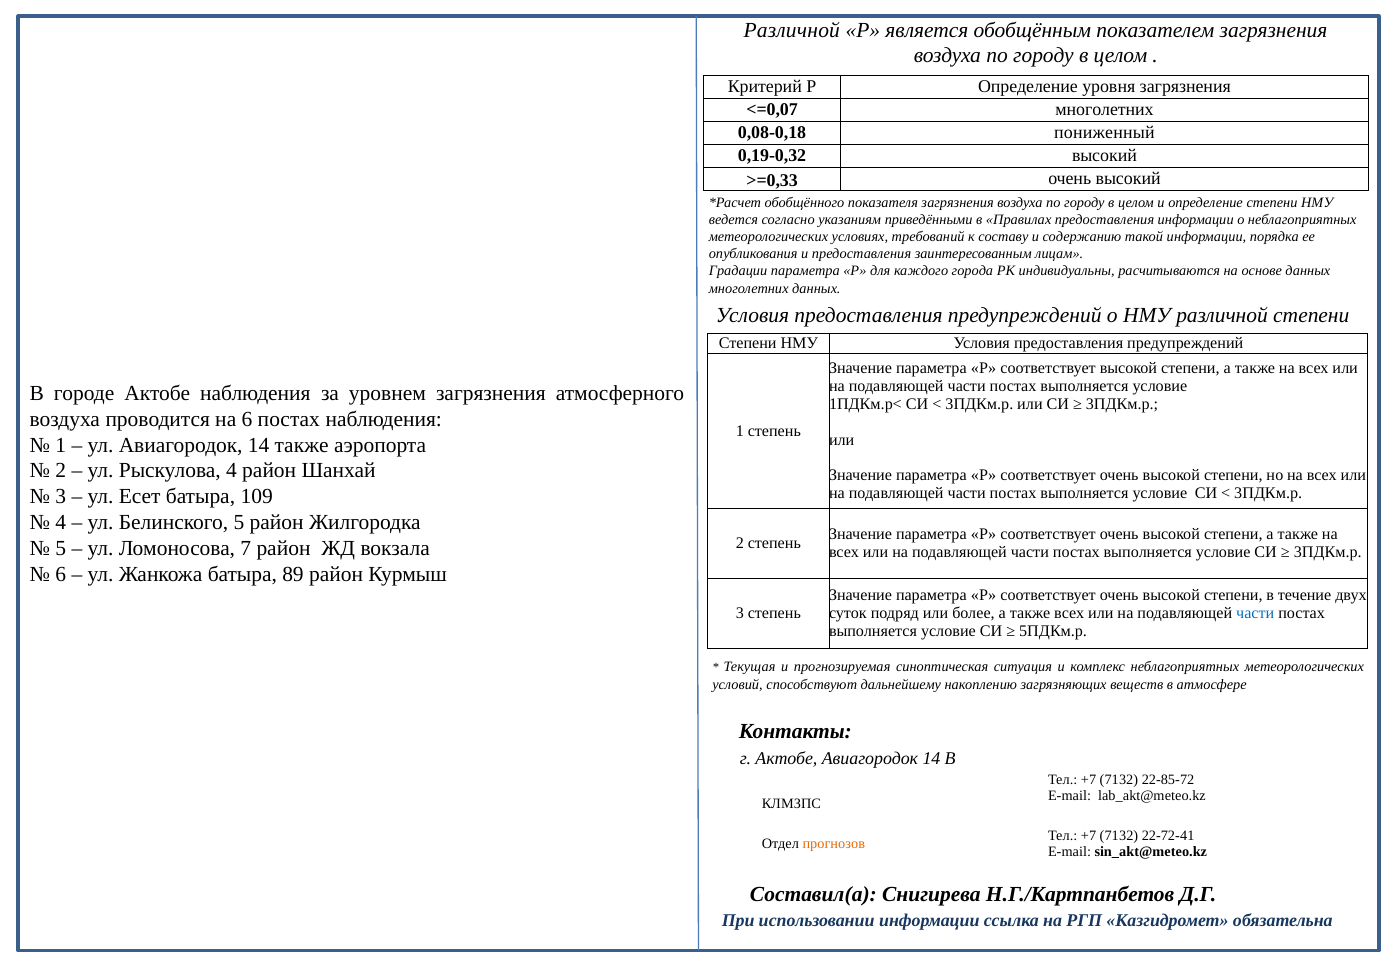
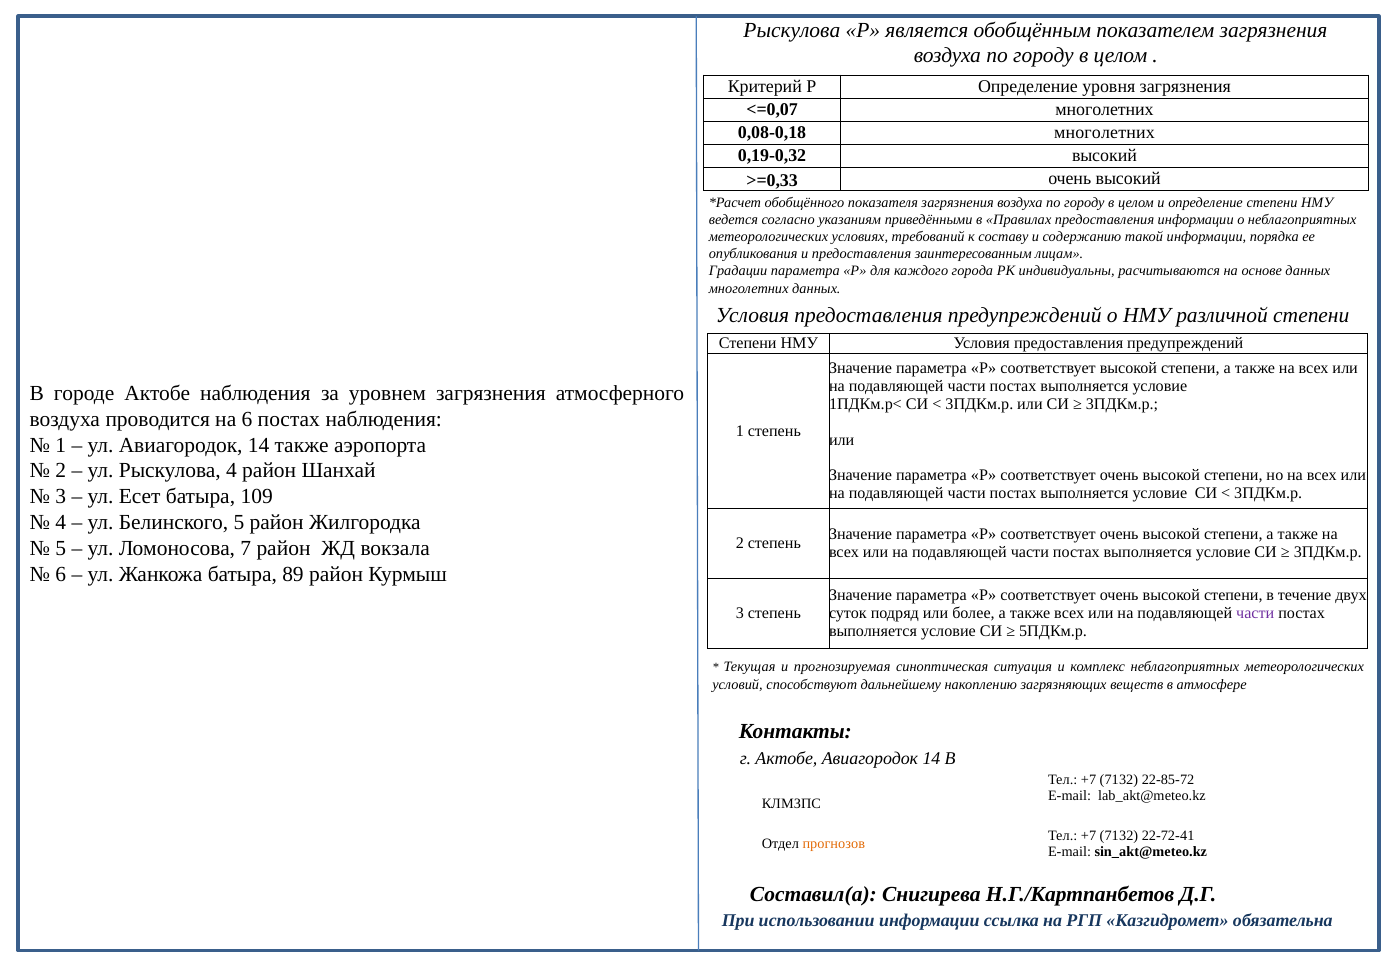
Различной: Различной -> Рыскулова (792, 30)
0,08-0,18 пониженный: пониженный -> многолетних (1104, 132)
части colour: blue -> purple (1255, 613)
